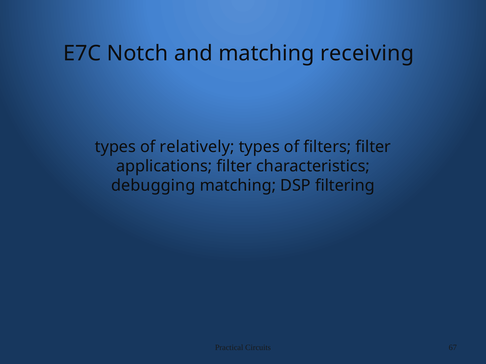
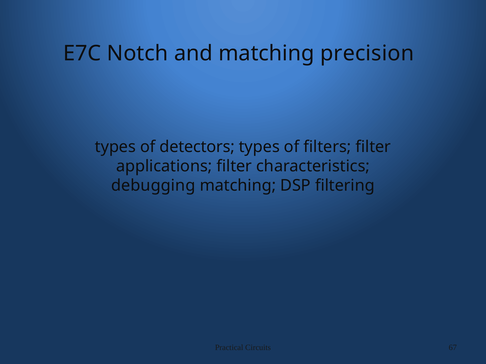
receiving: receiving -> precision (367, 54)
relatively: relatively -> detectors (197, 147)
